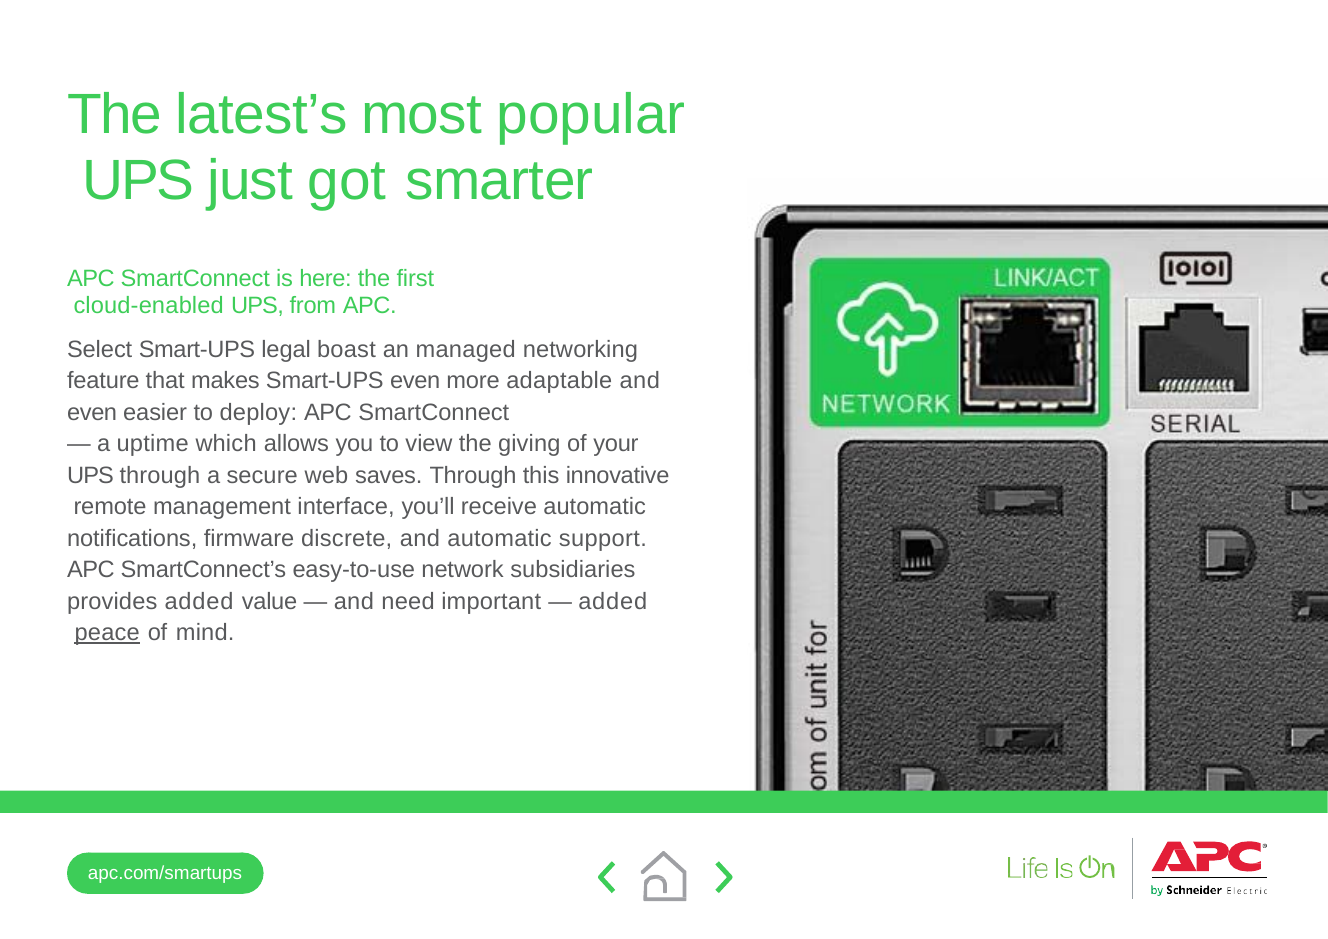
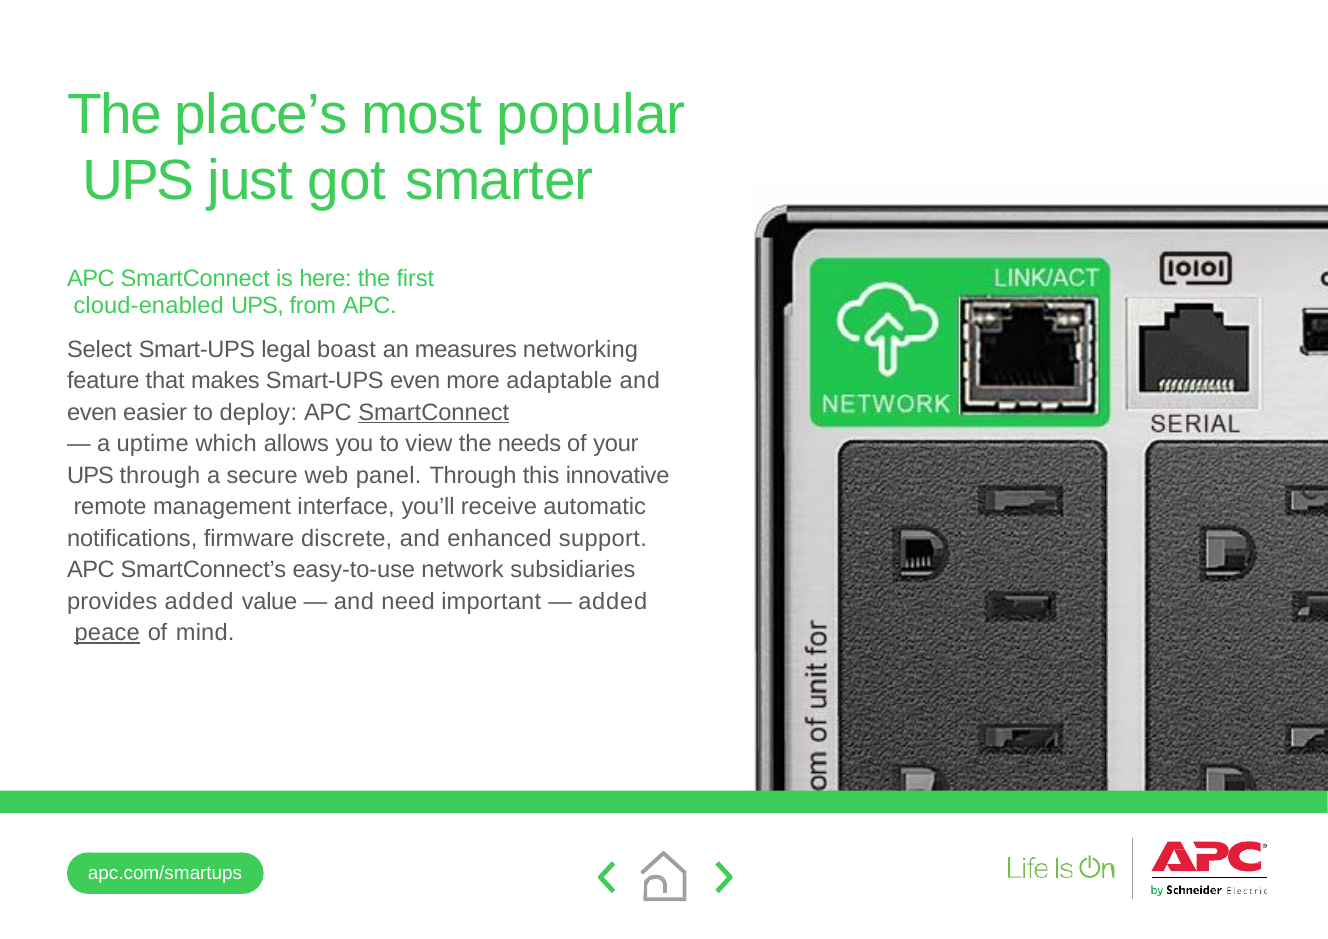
latest’s: latest’s -> place’s (262, 114)
managed: managed -> measures (466, 350)
SmartConnect underline: none -> present (434, 413)
giving: giving -> needs (529, 444)
saves: saves -> panel (389, 476)
and automatic: automatic -> enhanced (500, 538)
